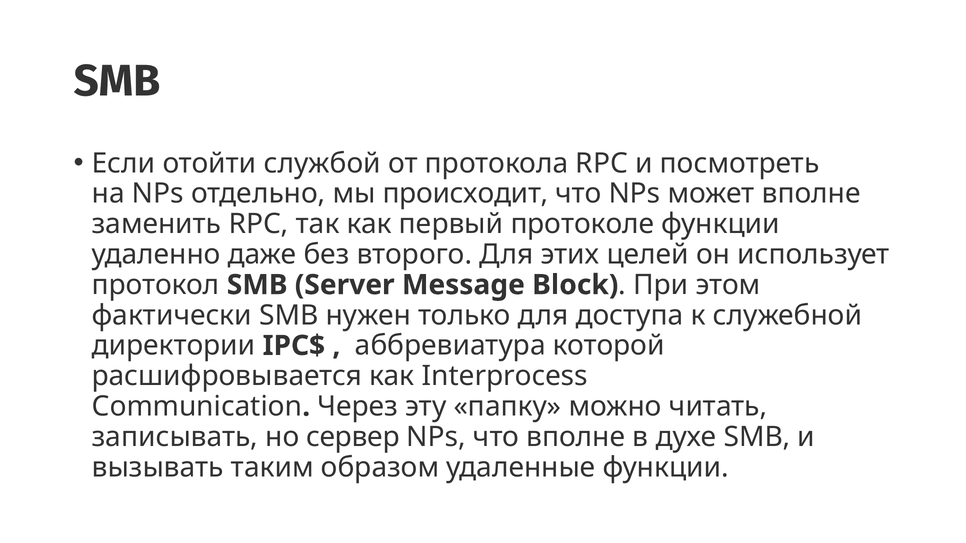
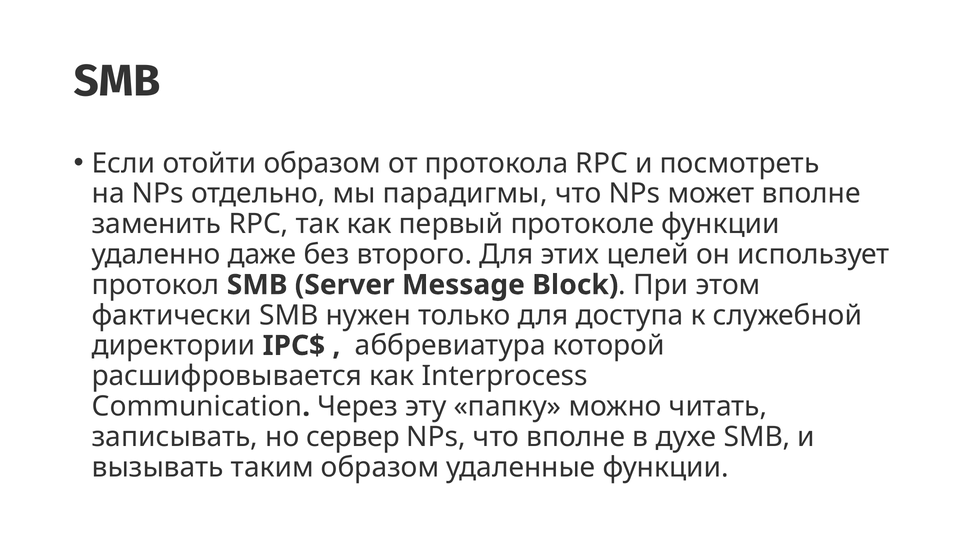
отойти службой: службой -> образом (322, 163)
происходит: происходит -> парадигмы (465, 194)
